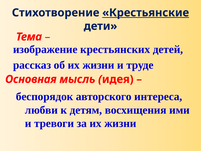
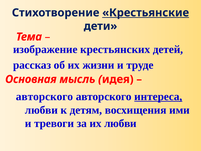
беспорядок: беспорядок -> авторского (45, 96)
интереса underline: none -> present (158, 96)
за их жизни: жизни -> любви (120, 123)
